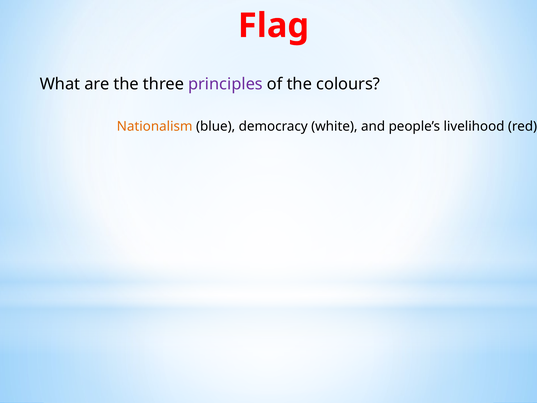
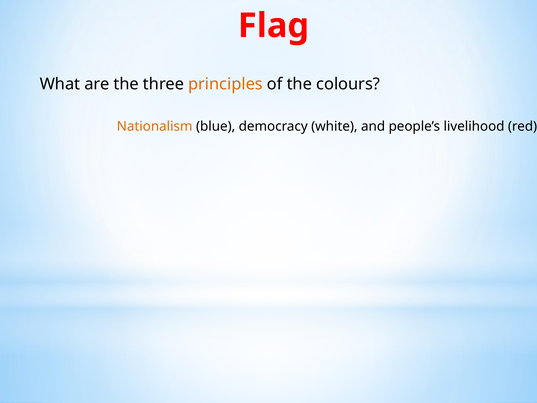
principles colour: purple -> orange (225, 84)
